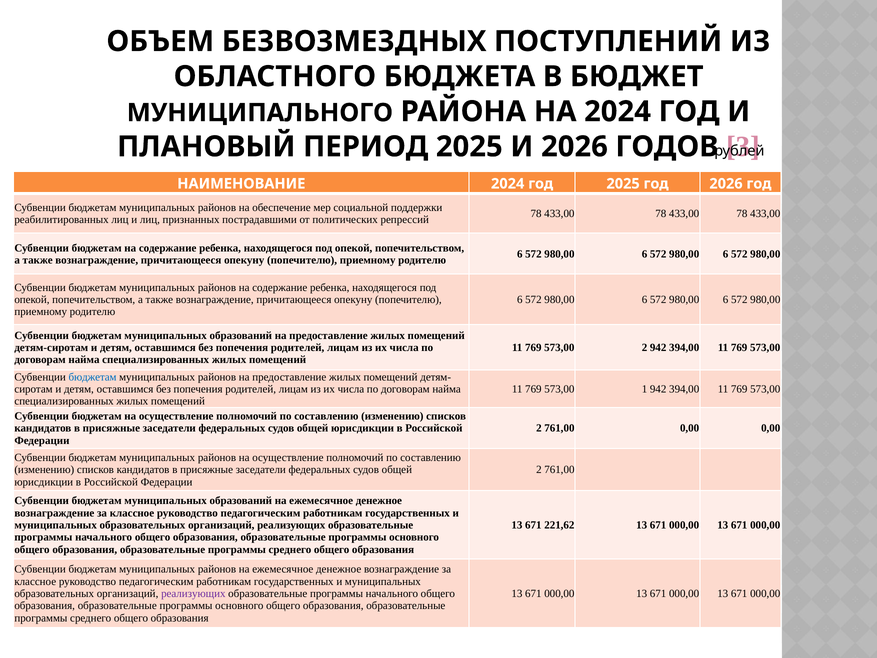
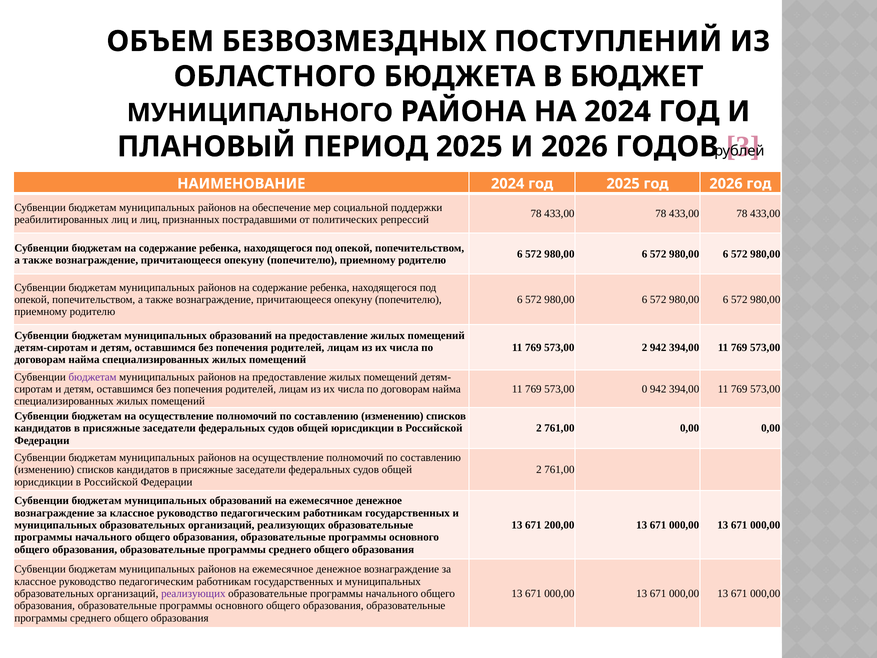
бюджетам colour: blue -> purple (93, 377)
1: 1 -> 0 (645, 389)
221,62: 221,62 -> 200,00 (559, 525)
